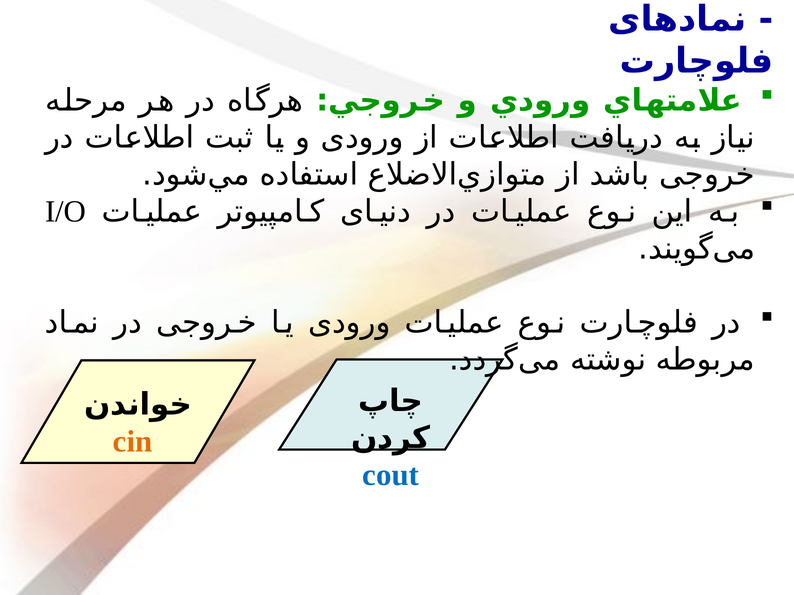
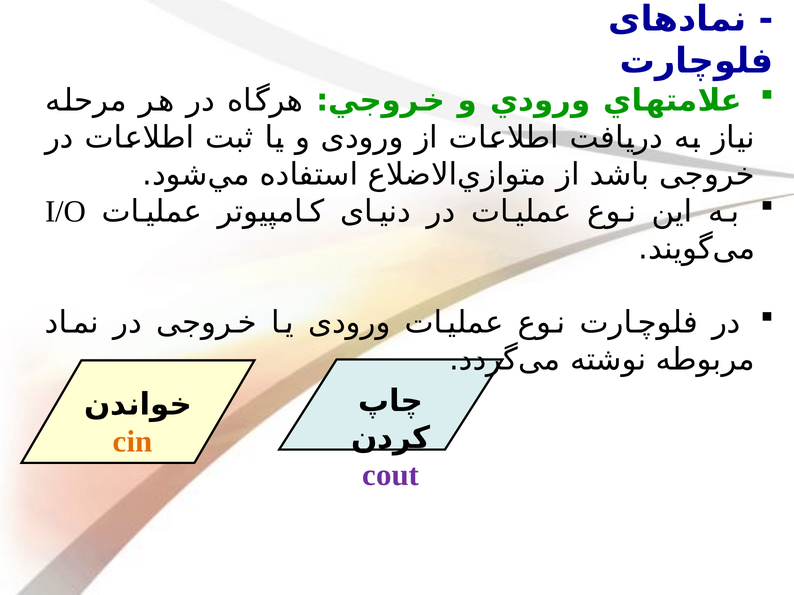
cout colour: blue -> purple (391, 476)
